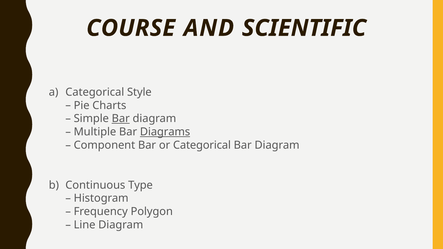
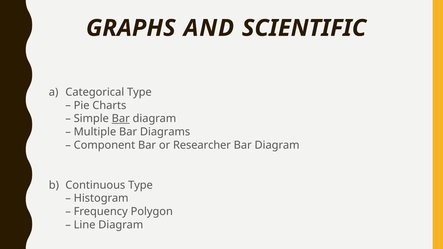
COURSE: COURSE -> GRAPHS (131, 28)
Categorical Style: Style -> Type (139, 92)
Diagrams underline: present -> none (165, 132)
or Categorical: Categorical -> Researcher (202, 145)
